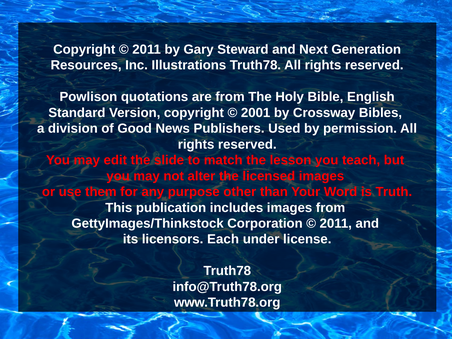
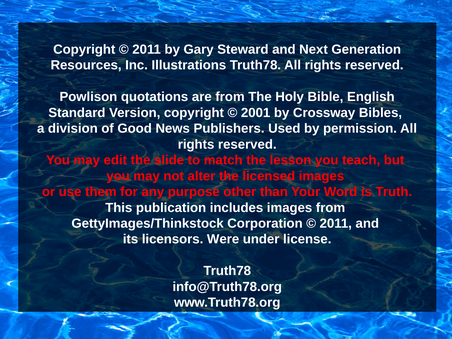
Each: Each -> Were (223, 239)
